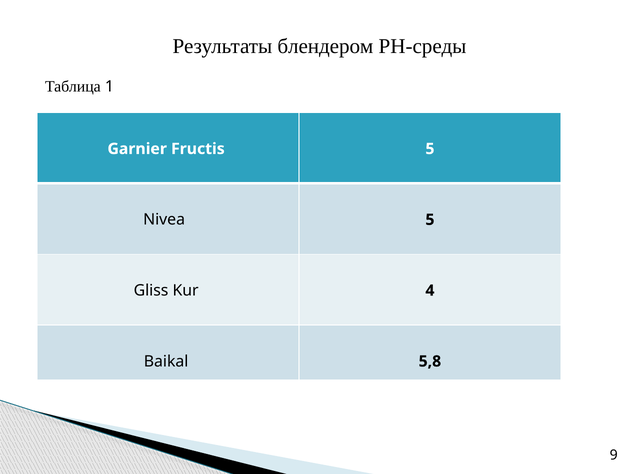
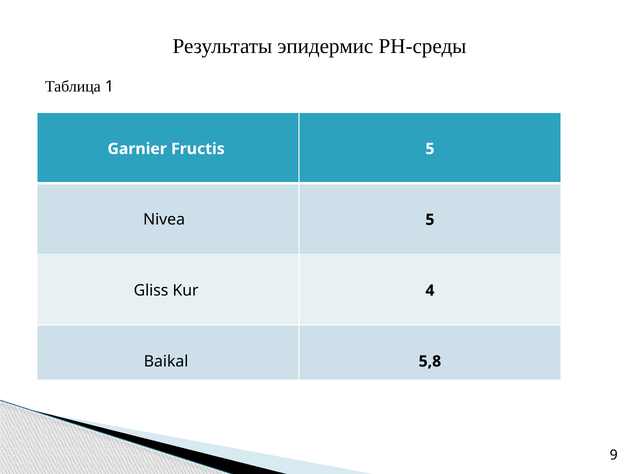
блендером: блендером -> эпидермис (325, 46)
